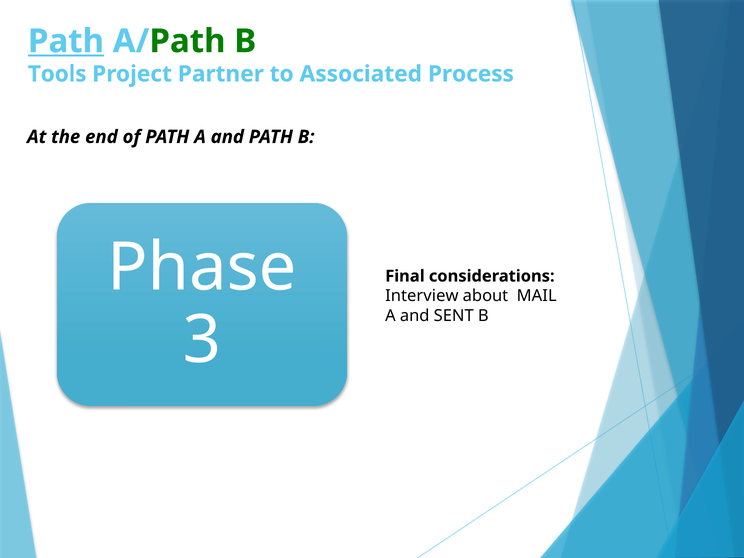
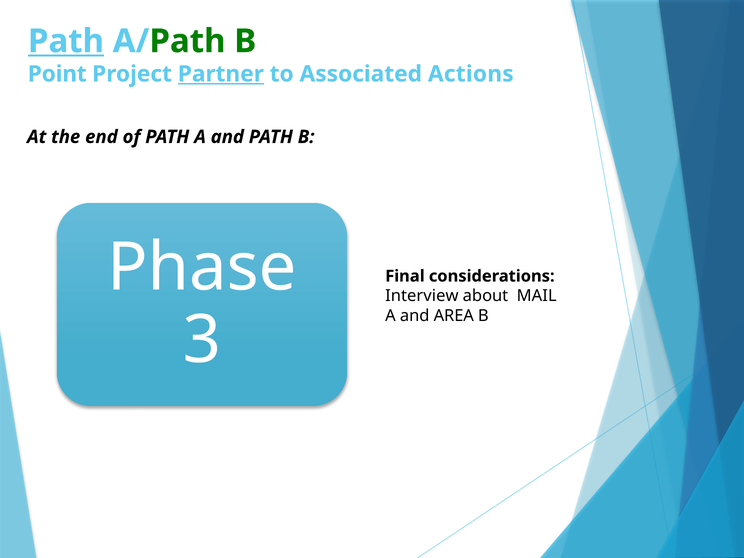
Tools: Tools -> Point (57, 74)
Partner underline: none -> present (221, 74)
Process: Process -> Actions (471, 74)
SENT: SENT -> AREA (454, 316)
